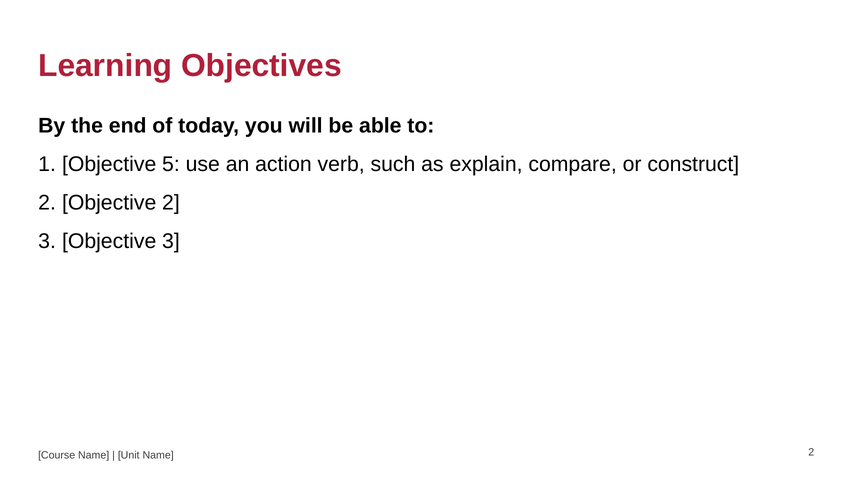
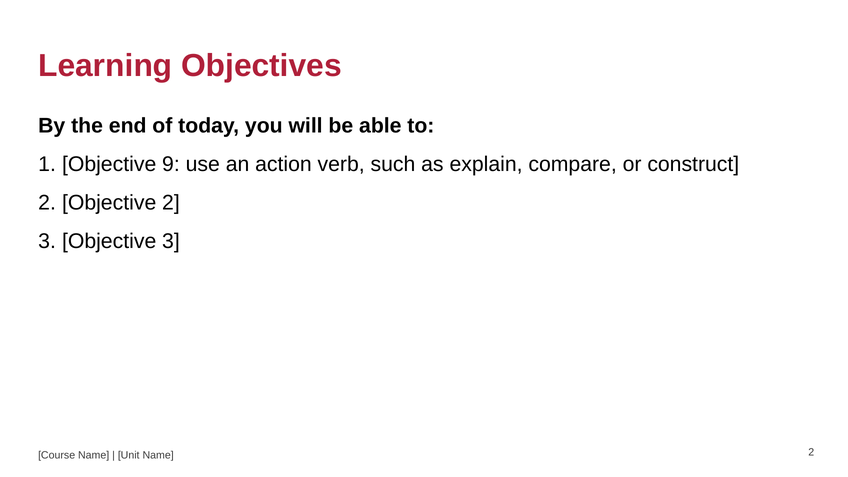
5: 5 -> 9 (171, 164)
